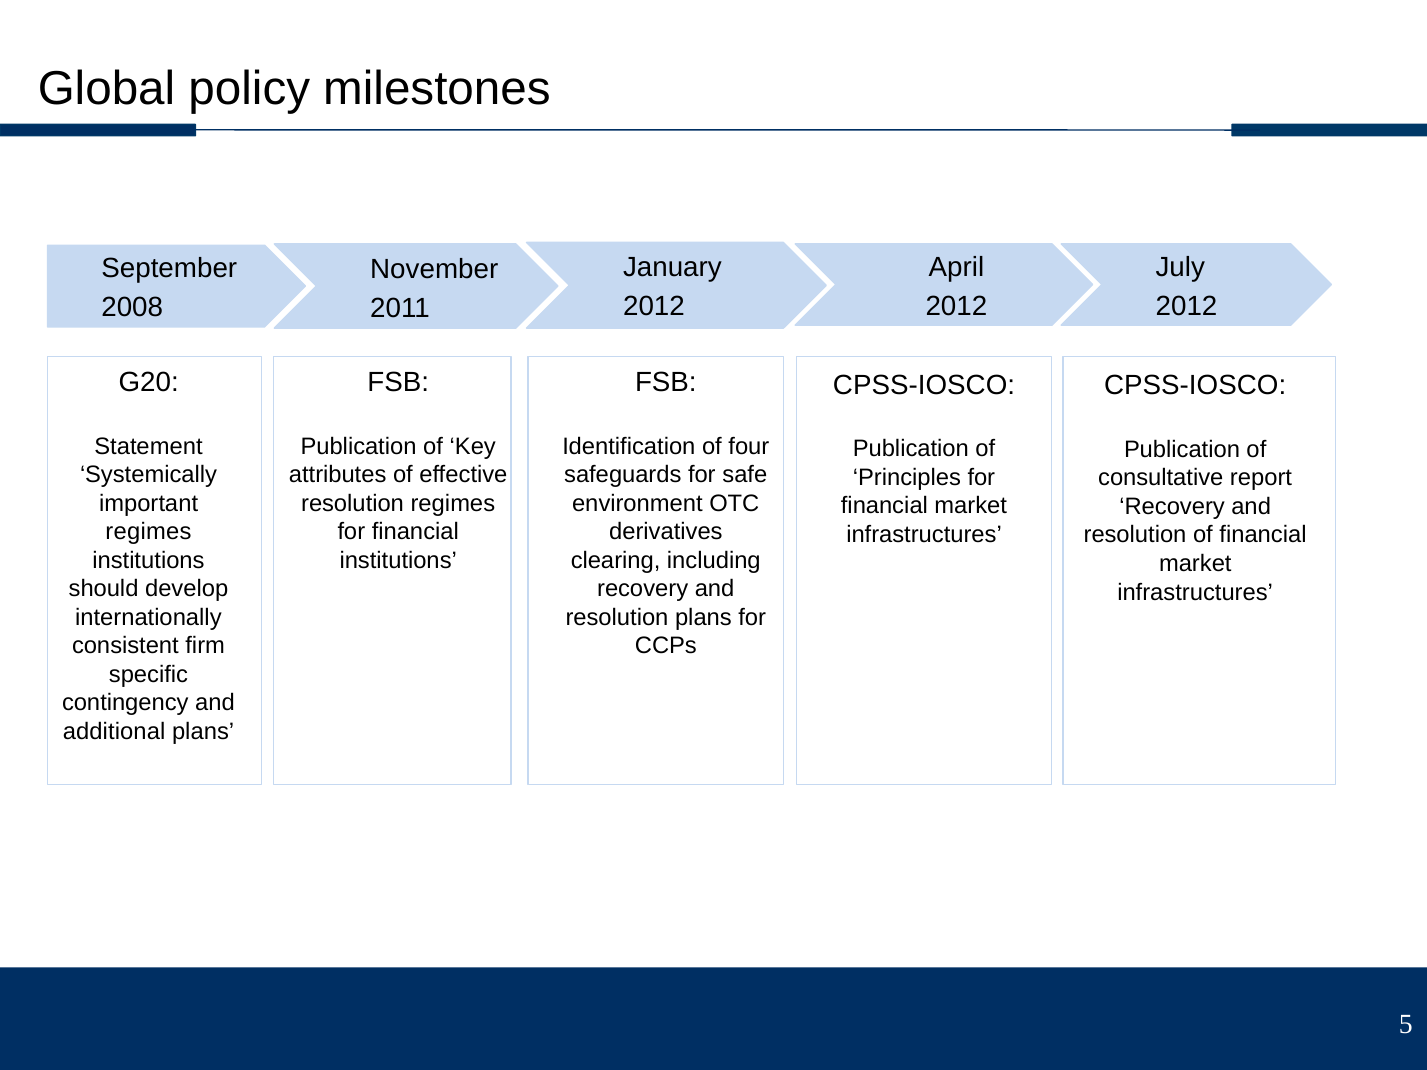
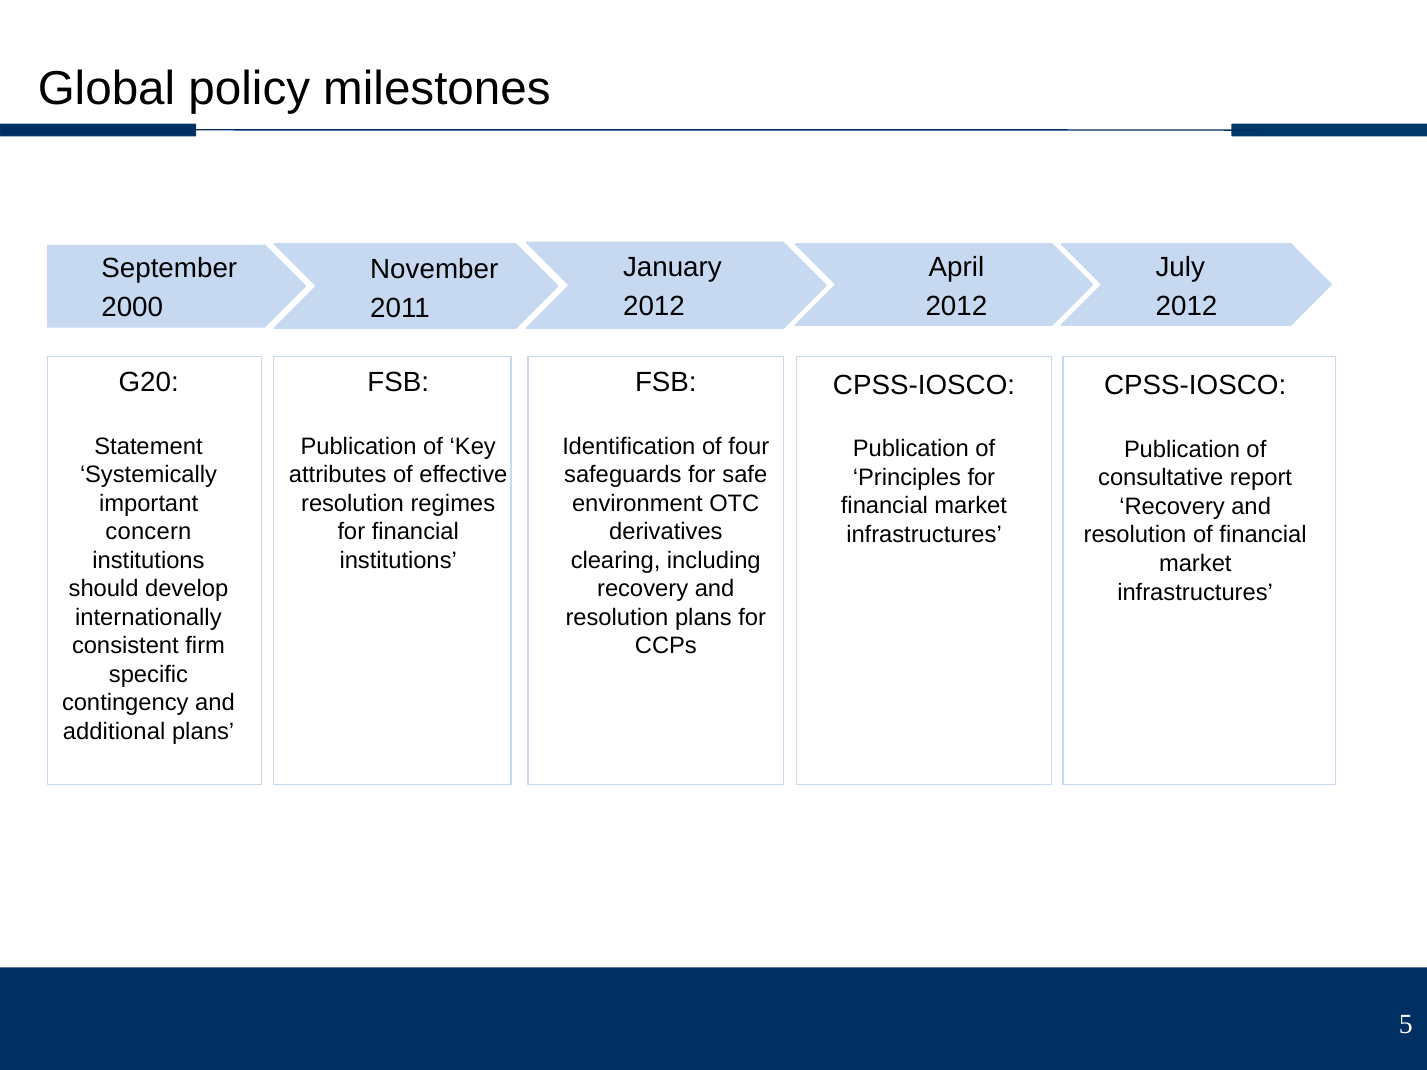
2008: 2008 -> 2000 (132, 308)
regimes: regimes -> concern (148, 532)
